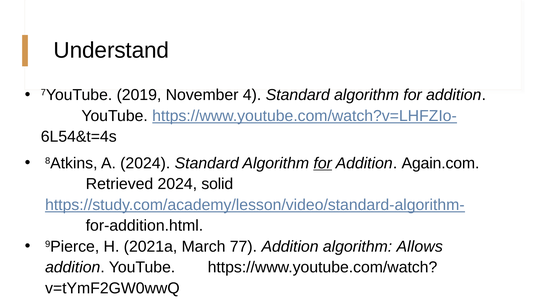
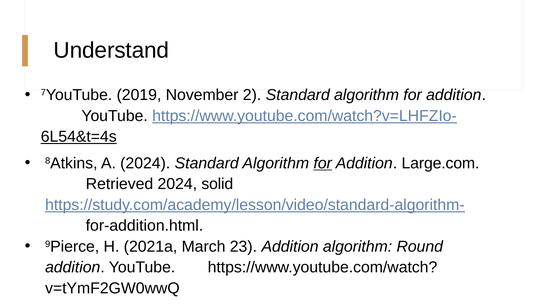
4: 4 -> 2 (252, 95)
6L54&t=4s underline: none -> present (79, 137)
Again.com: Again.com -> Large.com (440, 163)
77: 77 -> 23 (243, 246)
Allows: Allows -> Round (420, 246)
